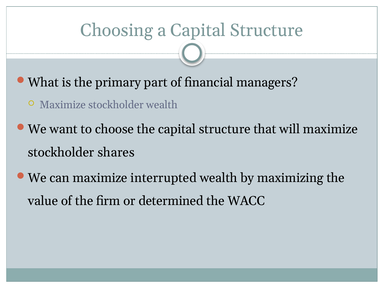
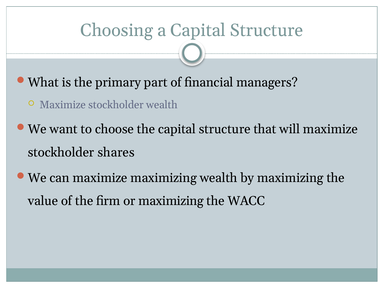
maximize interrupted: interrupted -> maximizing (164, 178)
or determined: determined -> maximizing (171, 201)
